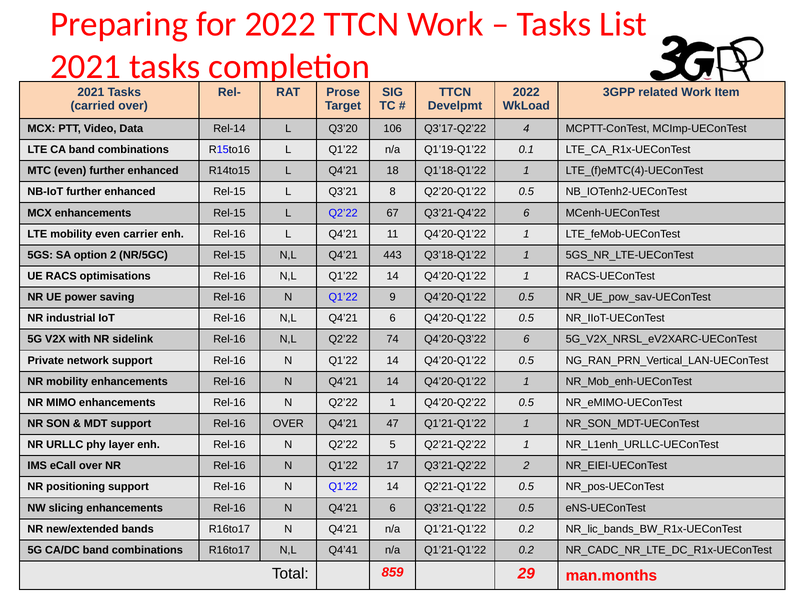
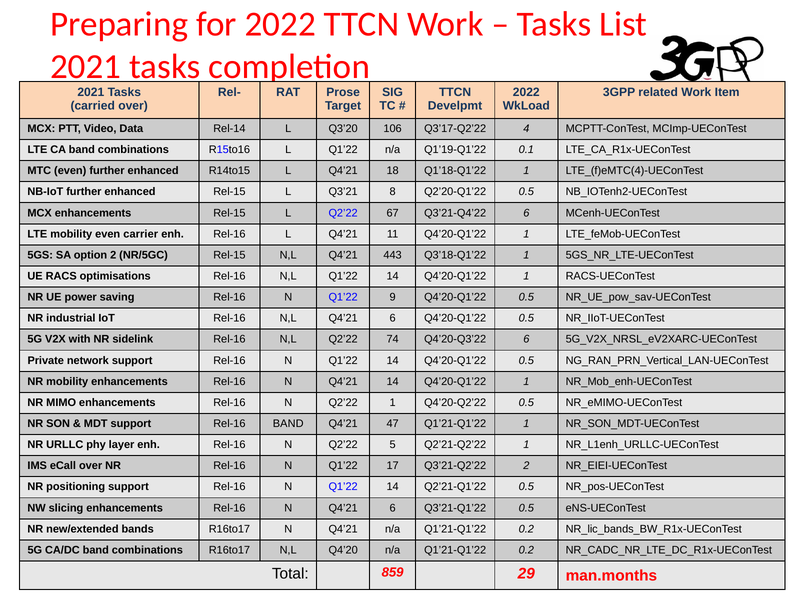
Rel-16 OVER: OVER -> BAND (288, 423)
Q4’41: Q4’41 -> Q4’20 (343, 550)
